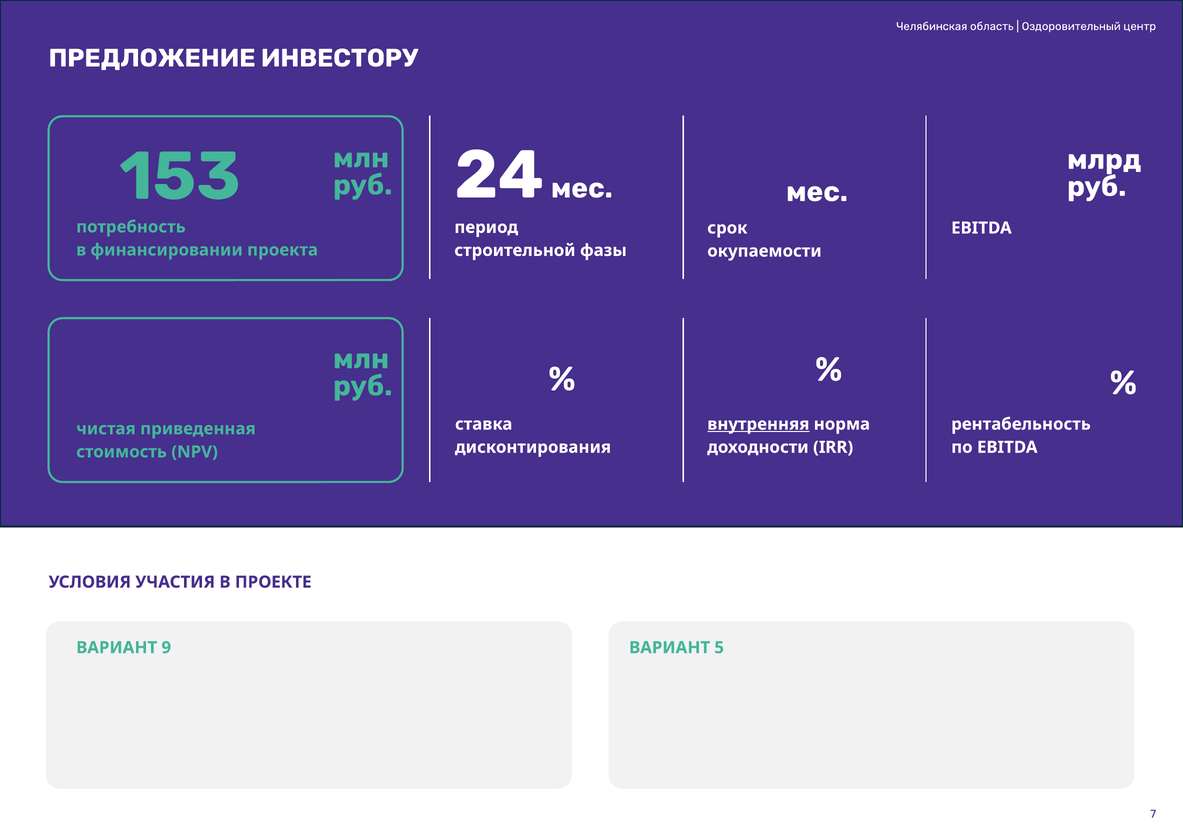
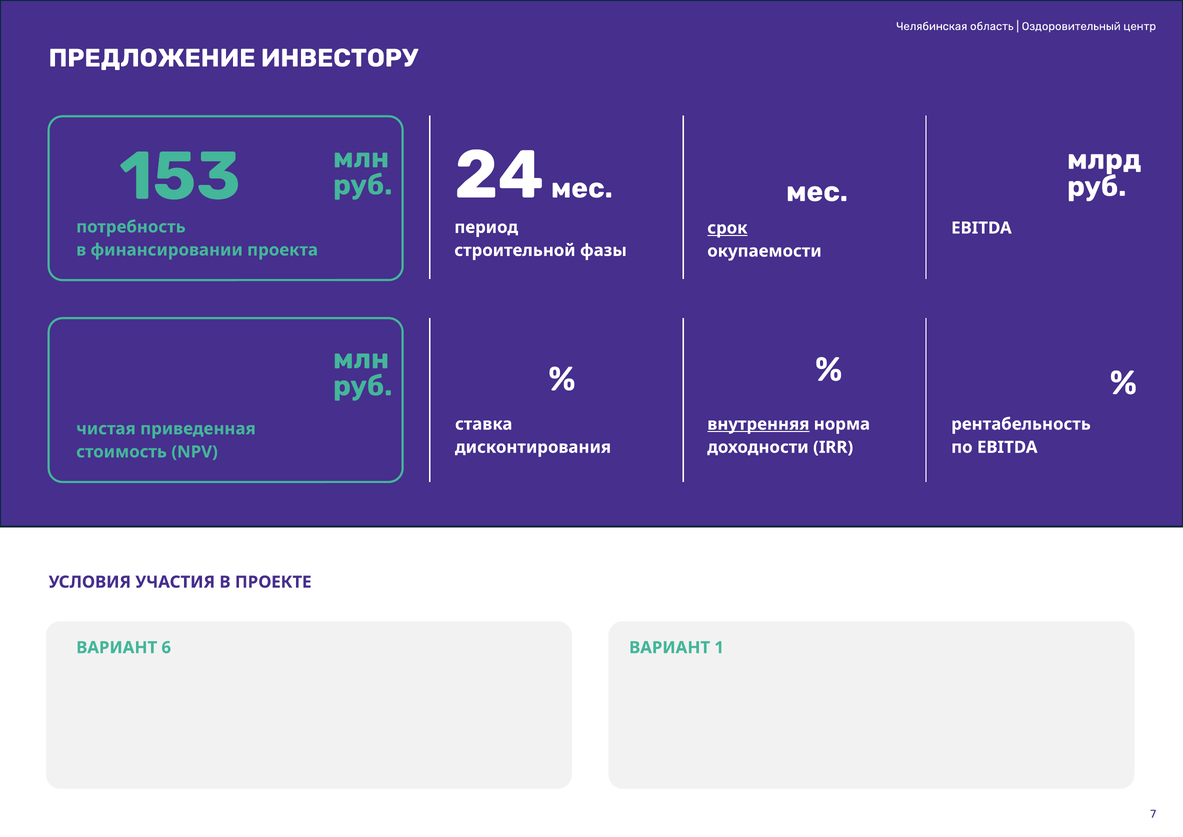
срок underline: none -> present (727, 228)
9: 9 -> 6 (166, 647)
5: 5 -> 1 (719, 647)
